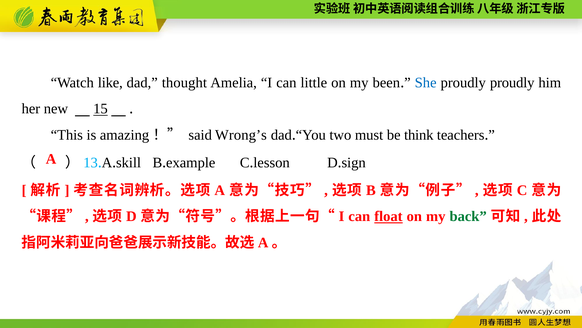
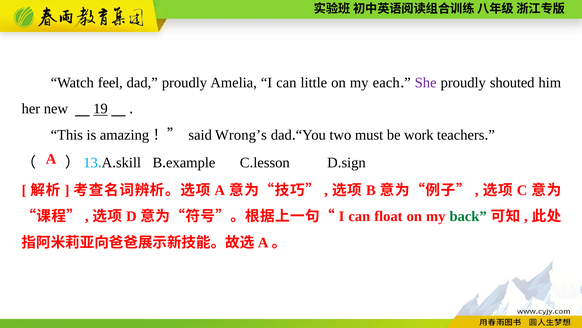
like: like -> feel (110, 82)
dad thought: thought -> proudly (184, 82)
been: been -> each (386, 82)
She colour: blue -> purple (426, 82)
proudly proudly: proudly -> shouted (512, 82)
15: 15 -> 19 (100, 109)
think: think -> work (419, 135)
float underline: present -> none (388, 216)
